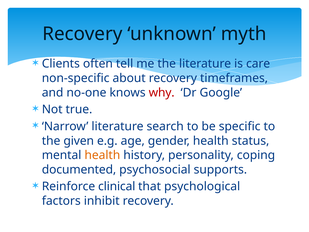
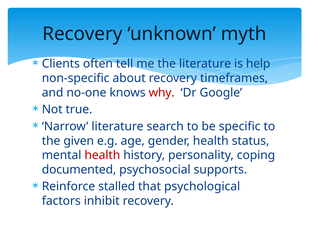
care: care -> help (258, 64)
health colour: orange -> red (102, 155)
clinical: clinical -> stalled (117, 186)
